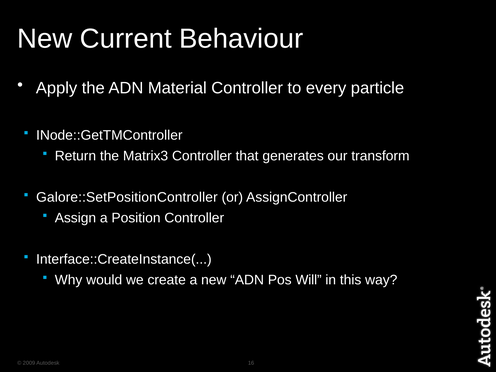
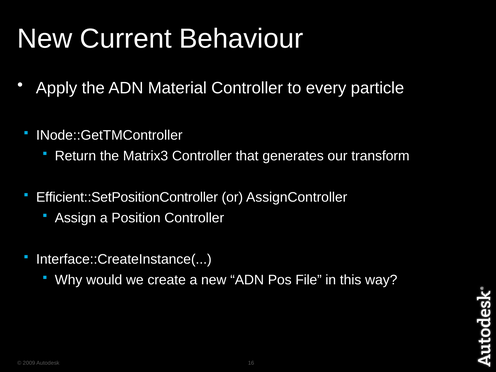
Galore::SetPositionController: Galore::SetPositionController -> Efficient::SetPositionController (127, 197)
Will: Will -> File (309, 280)
